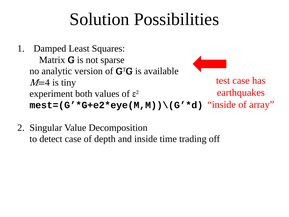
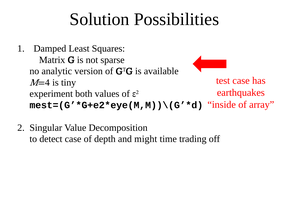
and inside: inside -> might (146, 139)
